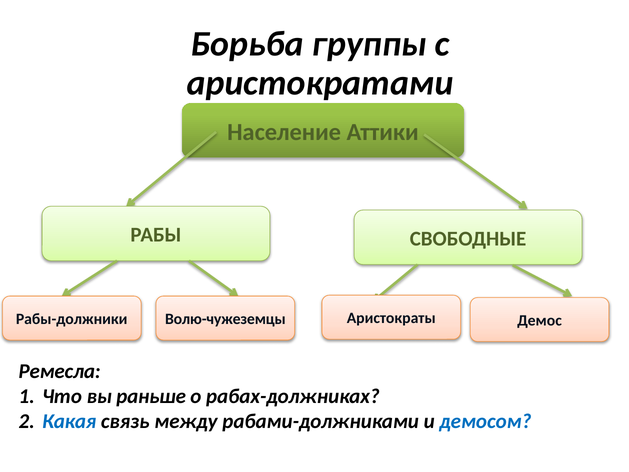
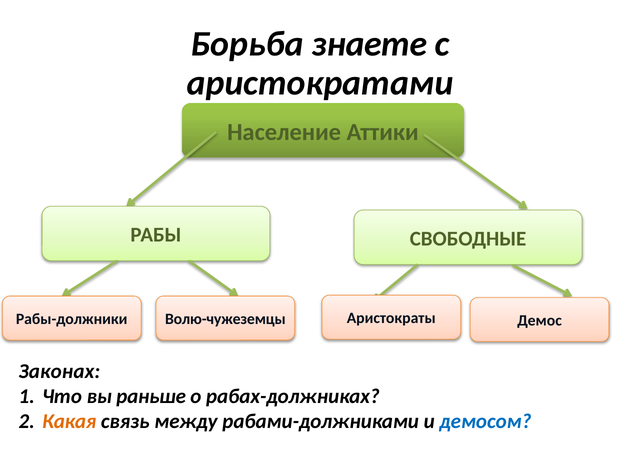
группы: группы -> знаете (370, 44)
Ремесла: Ремесла -> Законах (59, 371)
Какая colour: blue -> orange (69, 421)
